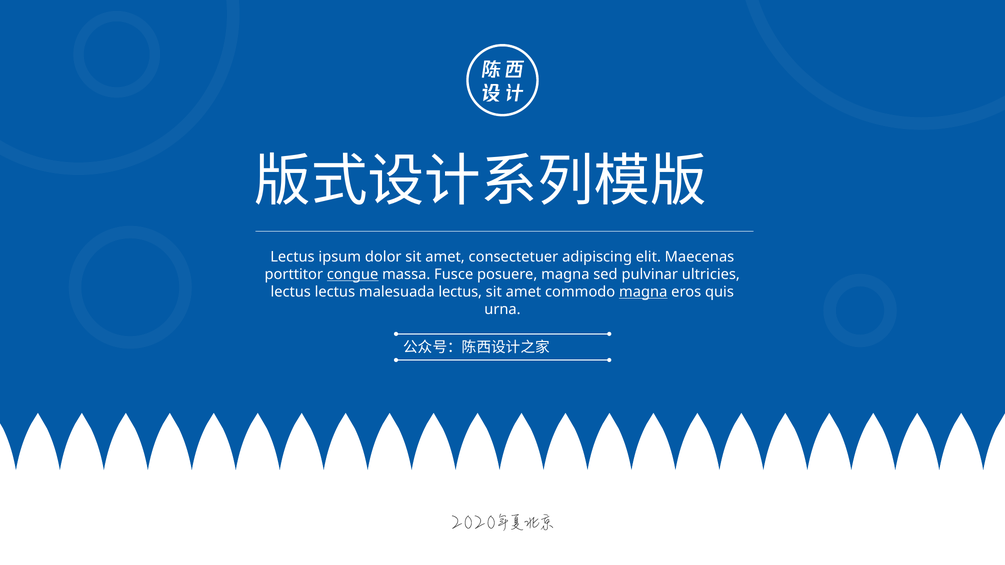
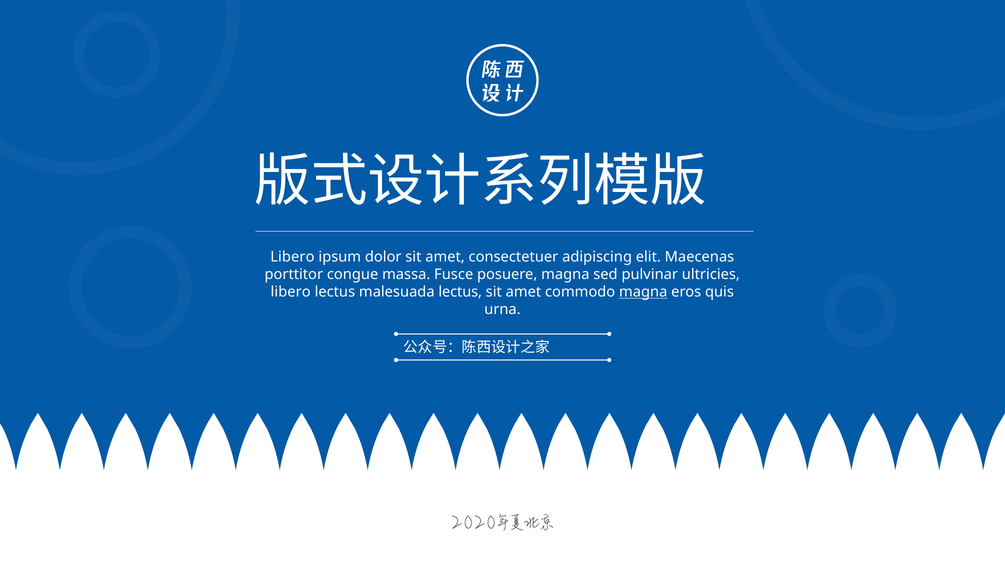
Lectus: Lectus -> Libero (292, 257)
congue underline: present -> none (353, 275)
lectus: lectus -> libero (291, 292)
